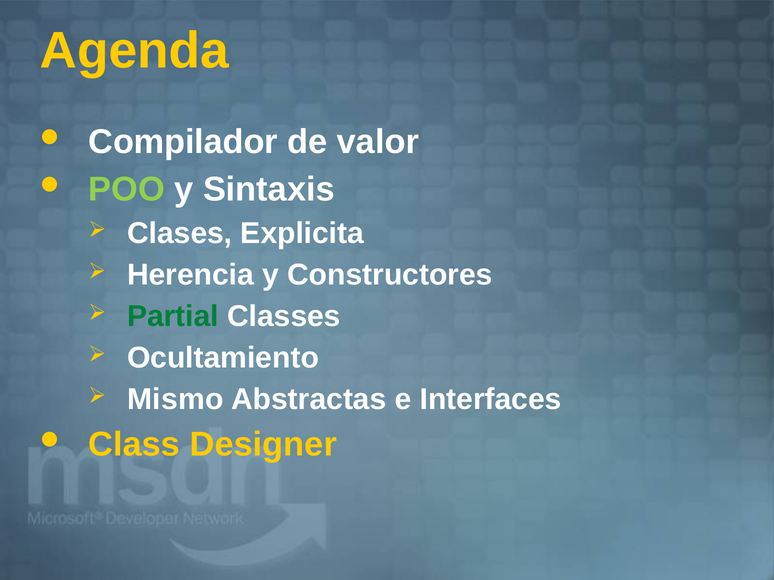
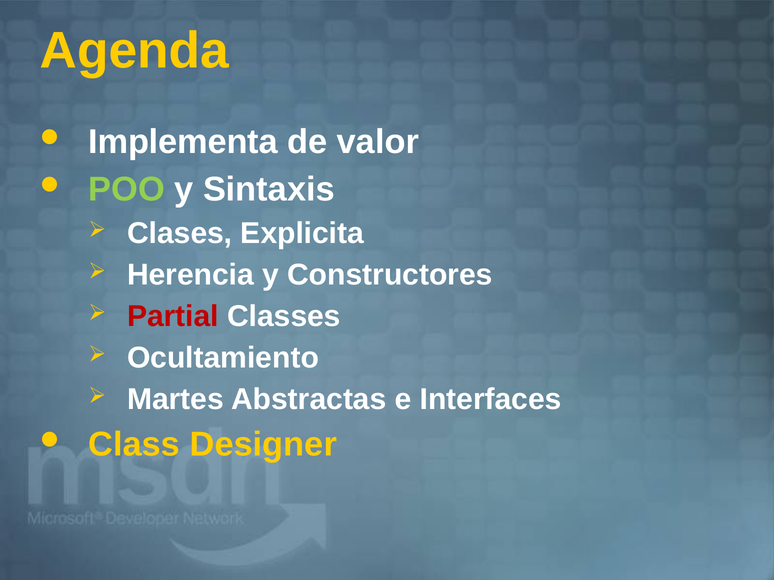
Compilador: Compilador -> Implementa (183, 142)
Partial colour: green -> red (173, 317)
Mismo: Mismo -> Martes (175, 400)
